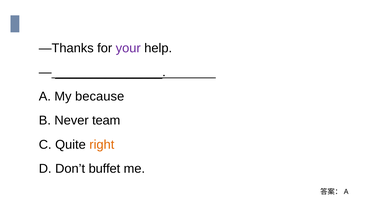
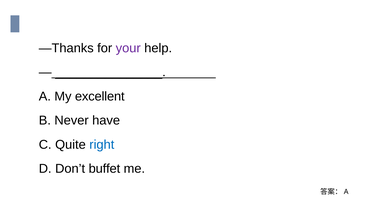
because: because -> excellent (100, 97)
team: team -> have (106, 121)
right colour: orange -> blue (102, 145)
